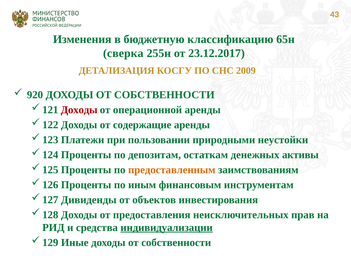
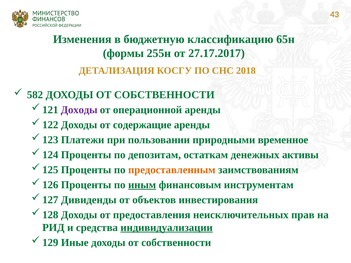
сверка: сверка -> формы (123, 53)
23.12.2017: 23.12.2017 -> 27.17.2017 (217, 53)
2009: 2009 -> 2018 (246, 71)
920: 920 -> 582 (35, 95)
Доходы colour: red -> purple (79, 110)
неустойки: неустойки -> временное (283, 140)
иным underline: none -> present (142, 185)
